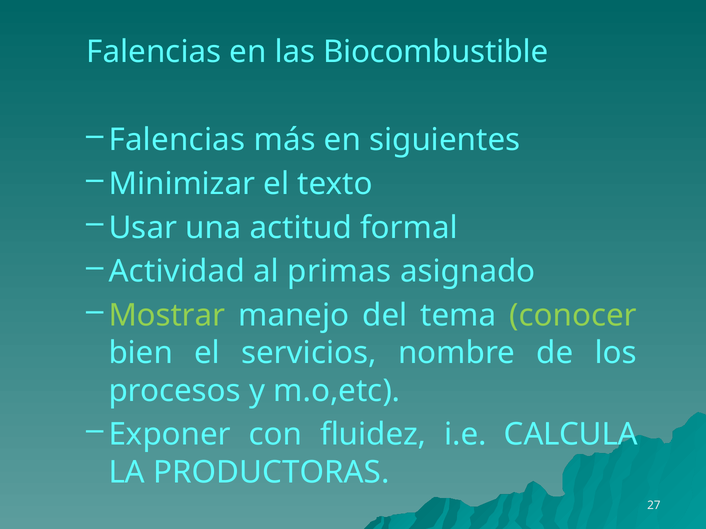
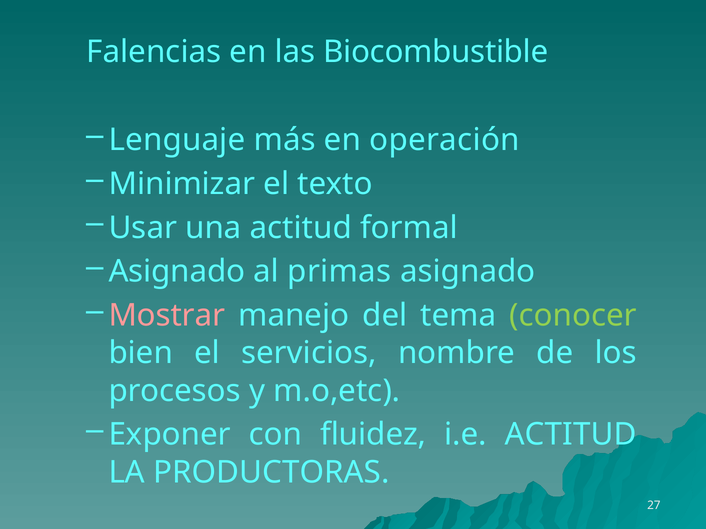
Falencias: Falencias -> Lenguaje (177, 140)
siguientes: siguientes -> operación (445, 140)
Actividad: Actividad -> Asignado (177, 272)
Mostrar colour: light green -> pink (167, 316)
i.e CALCULA: CALCULA -> ACTITUD (571, 435)
